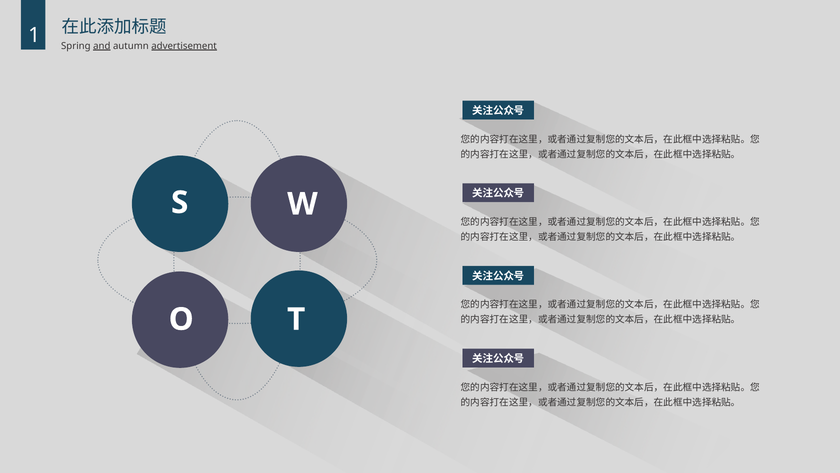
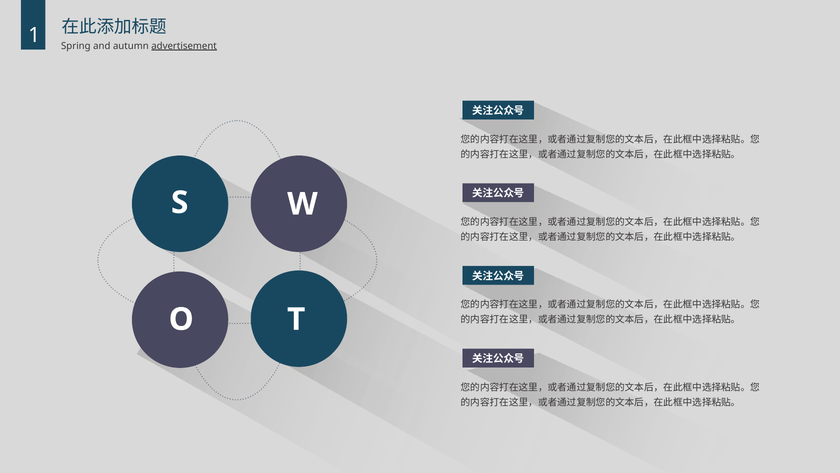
and underline: present -> none (102, 46)
